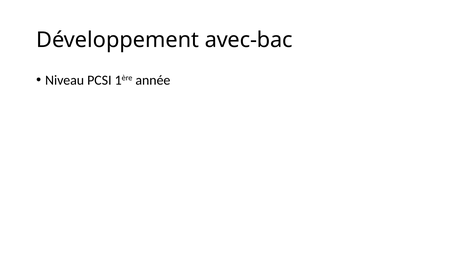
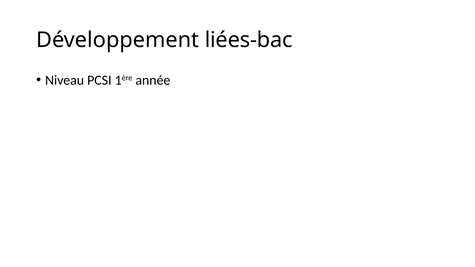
avec-bac: avec-bac -> liées-bac (249, 40)
